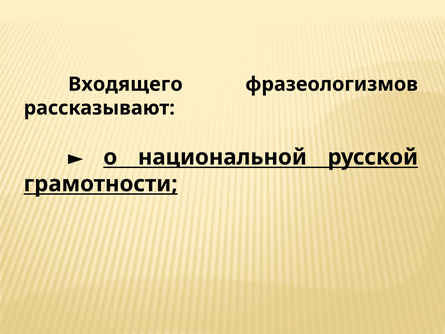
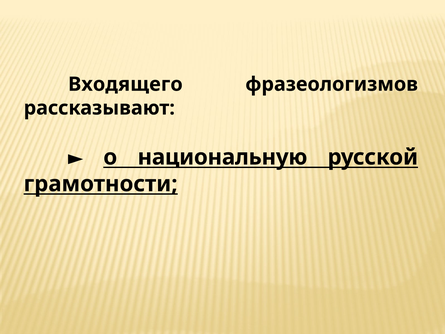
национальной: национальной -> национальную (222, 157)
